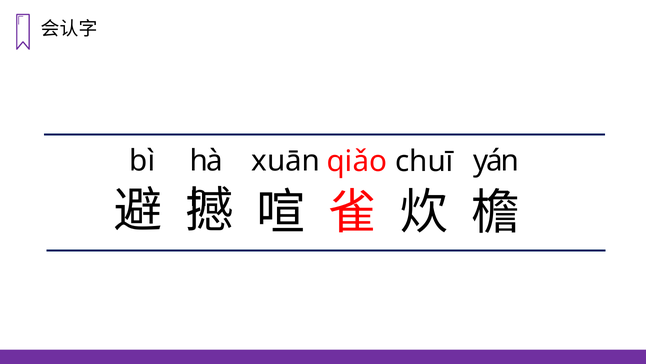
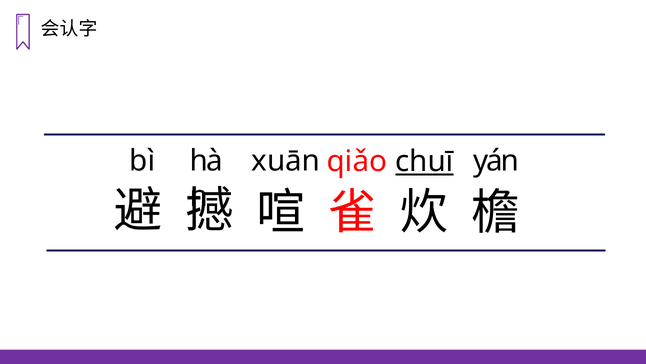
chuī underline: none -> present (424, 161)
